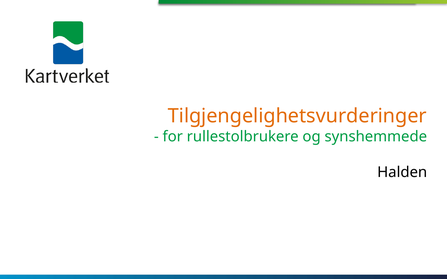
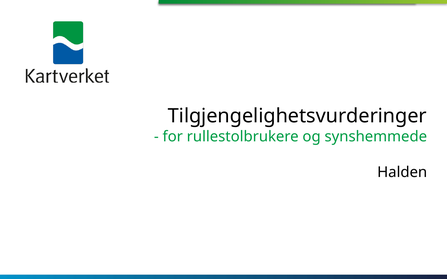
Tilgjengelighetsvurderinger colour: orange -> black (297, 116)
